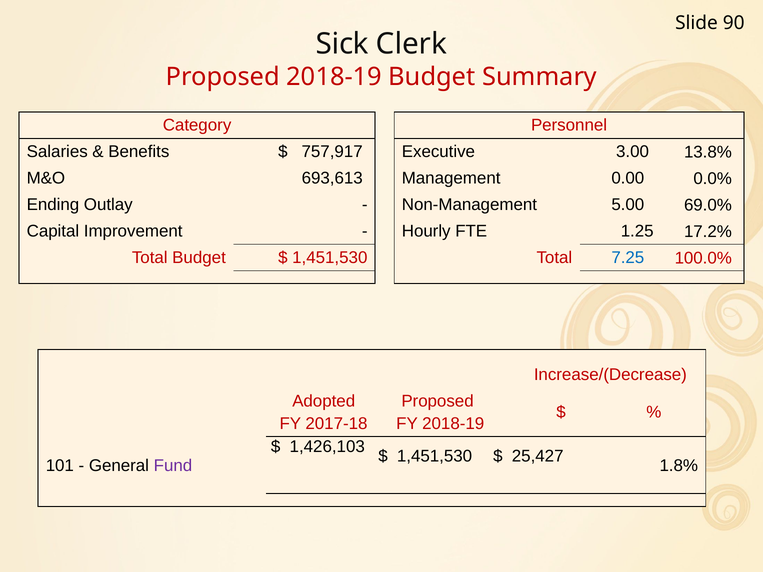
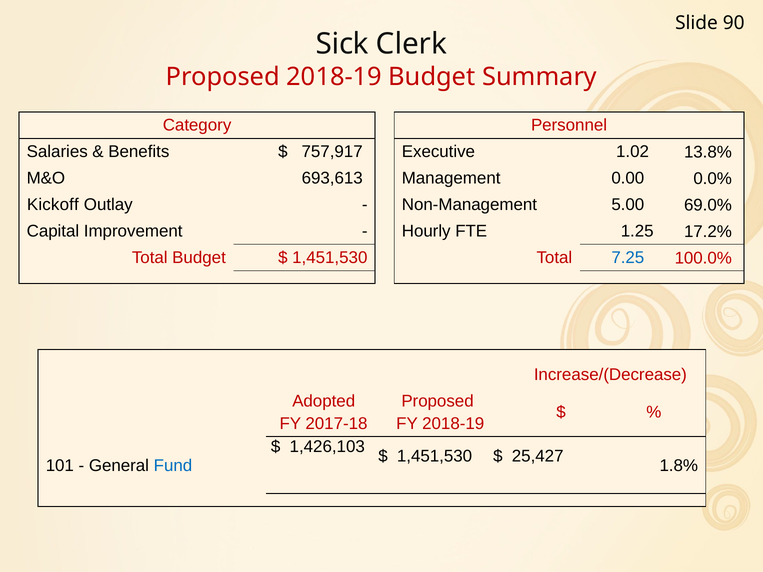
3.00: 3.00 -> 1.02 (633, 152)
Ending: Ending -> Kickoff (53, 205)
Fund colour: purple -> blue (173, 466)
